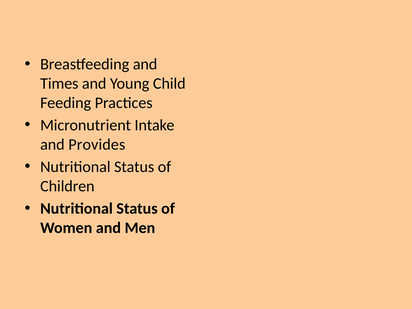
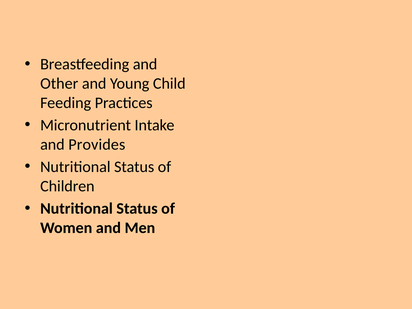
Times: Times -> Other (59, 84)
